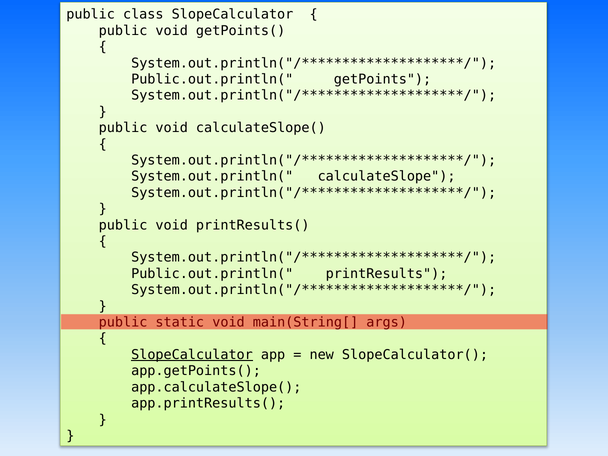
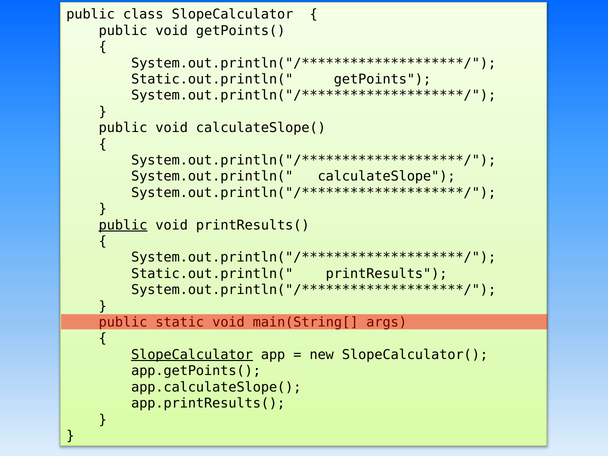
Public.out.println(: Public.out.println( -> Static.out.println( (212, 79)
public underline: none -> present (123, 225)
Public.out.println(: Public.out.println( -> Static.out.println( (212, 274)
